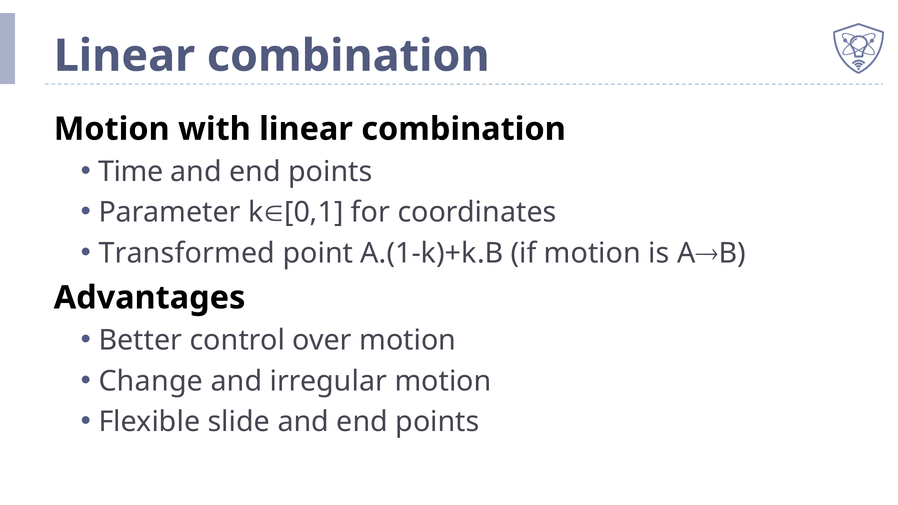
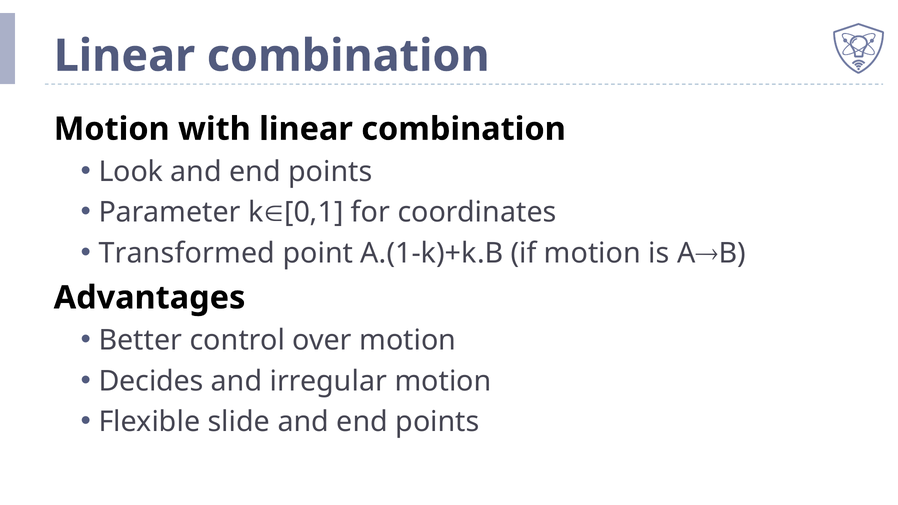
Time: Time -> Look (131, 172)
Change: Change -> Decides (151, 381)
